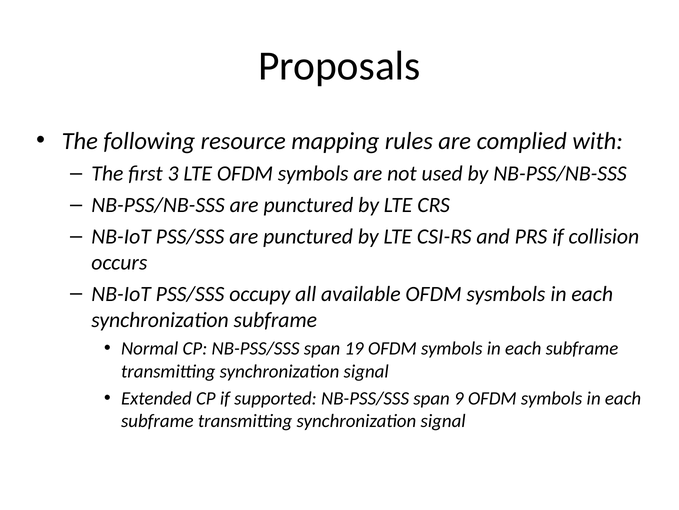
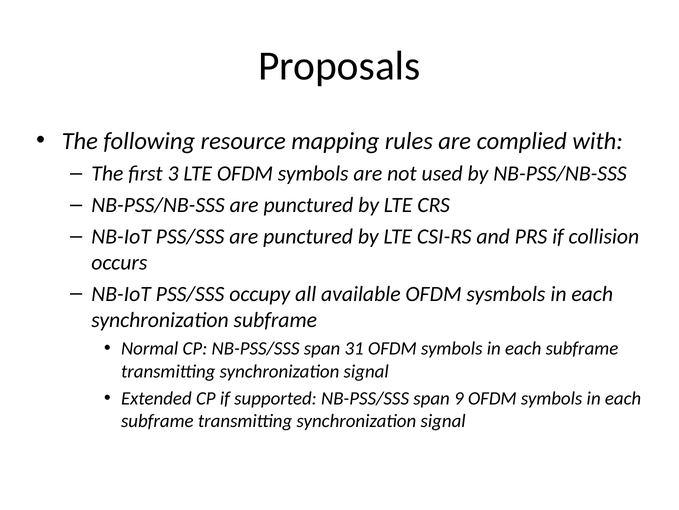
19: 19 -> 31 (354, 348)
